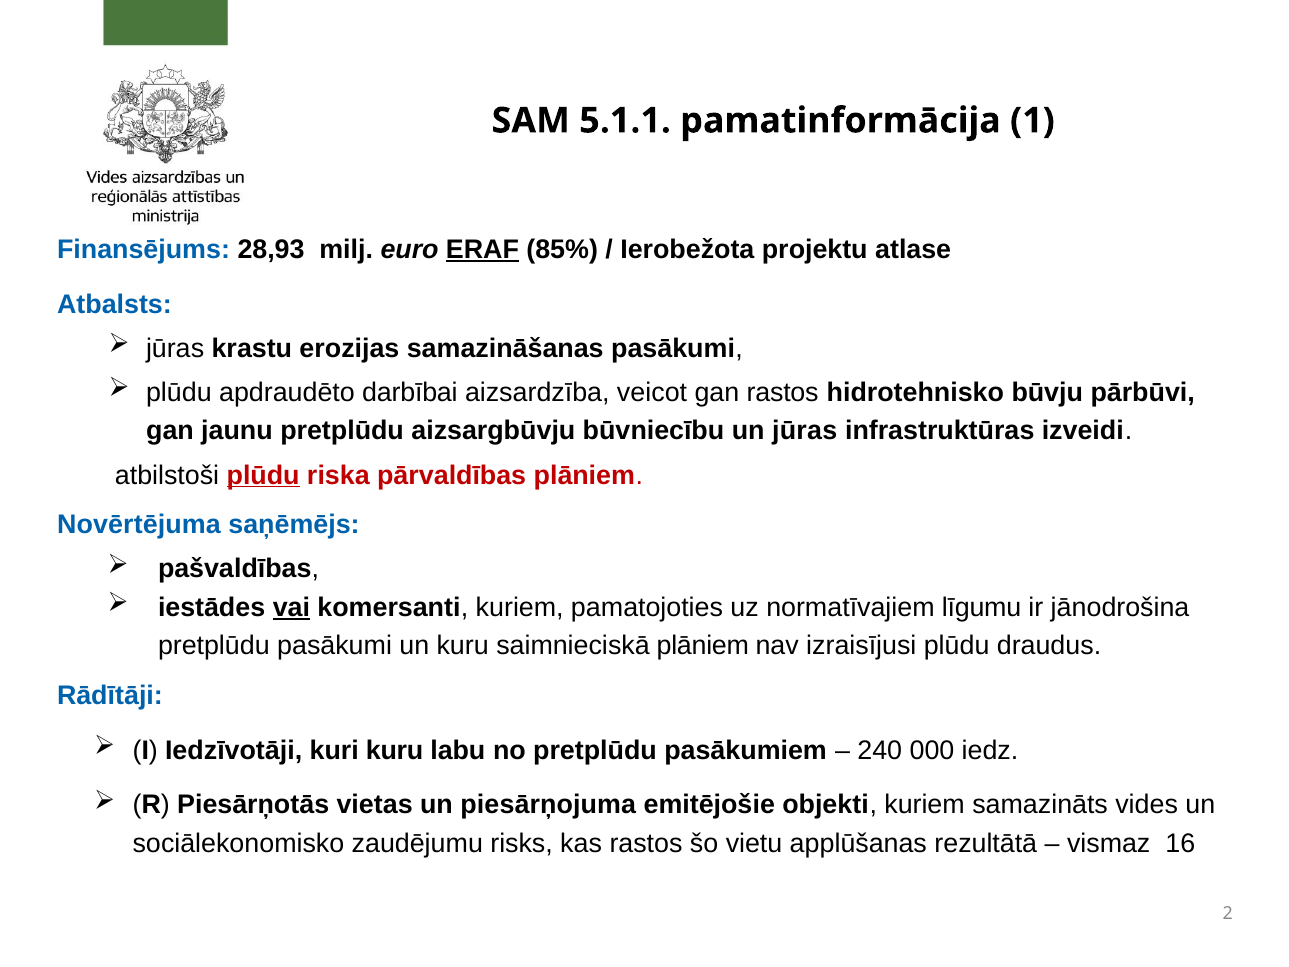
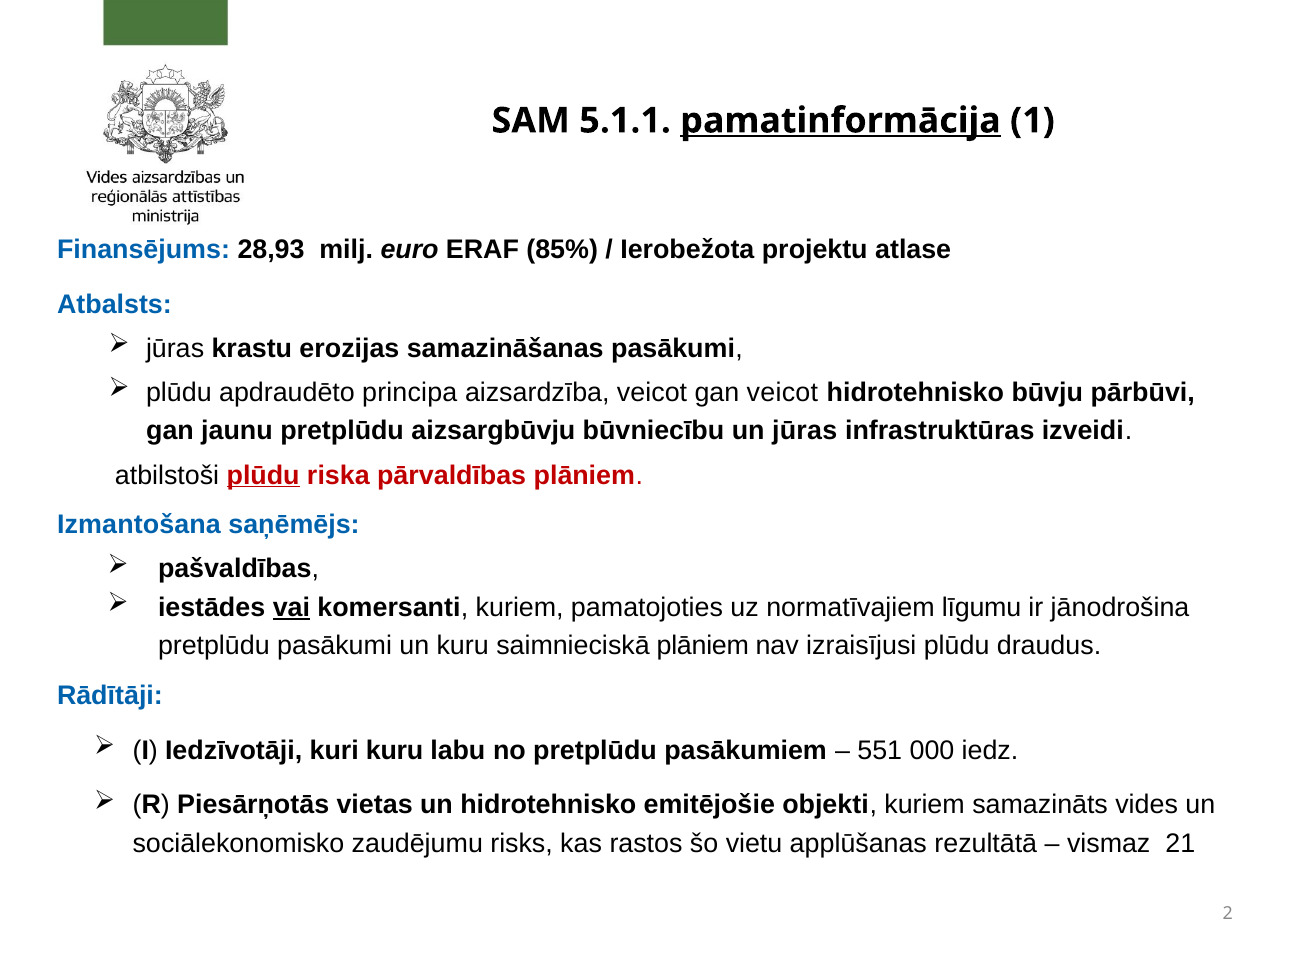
pamatinformācija underline: none -> present (841, 121)
ERAF underline: present -> none (482, 249)
darbībai: darbībai -> principa (410, 392)
gan rastos: rastos -> veicot (782, 392)
Novērtējuma: Novērtējuma -> Izmantošana (139, 524)
240: 240 -> 551 (880, 750)
un piesārņojuma: piesārņojuma -> hidrotehnisko (548, 805)
16: 16 -> 21 (1180, 844)
